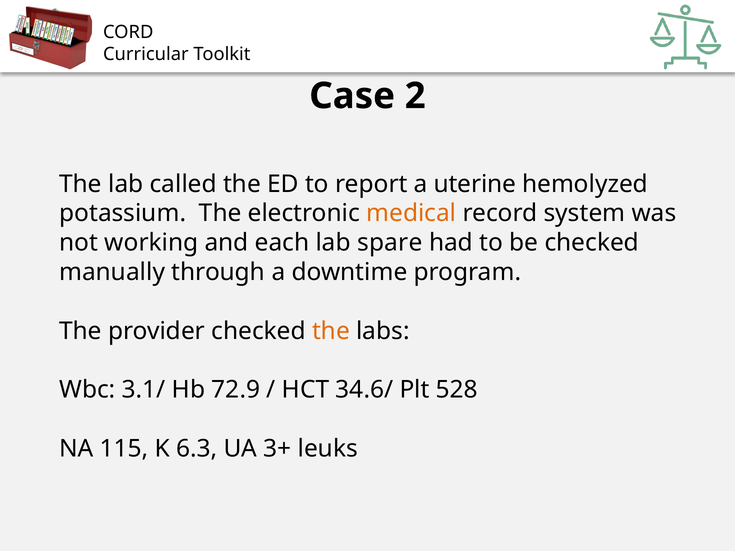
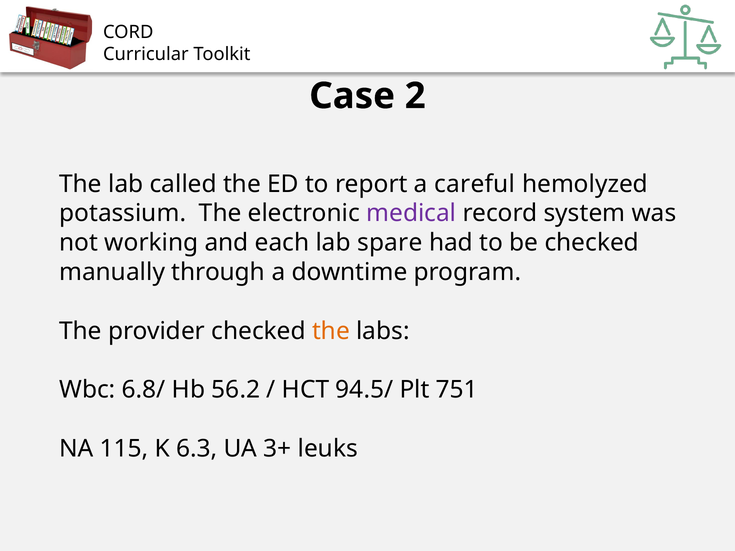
uterine: uterine -> careful (475, 184)
medical colour: orange -> purple (411, 214)
3.1/: 3.1/ -> 6.8/ (144, 390)
72.9: 72.9 -> 56.2 (236, 390)
34.6/: 34.6/ -> 94.5/ (364, 390)
528: 528 -> 751 (457, 390)
